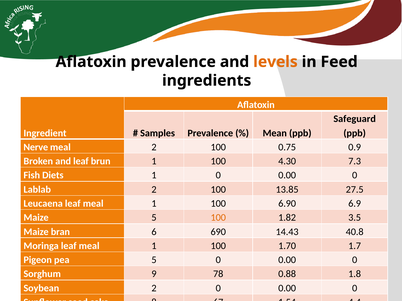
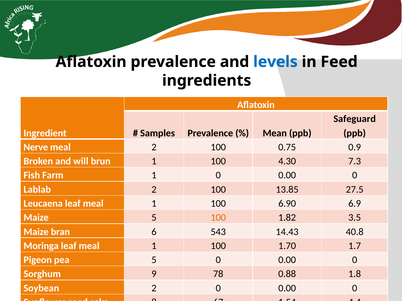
levels colour: orange -> blue (276, 62)
and leaf: leaf -> will (81, 162)
Diets: Diets -> Farm (53, 176)
690: 690 -> 543 (218, 232)
